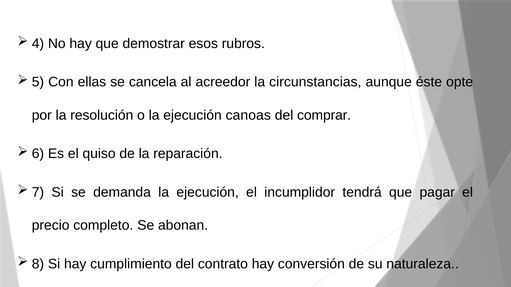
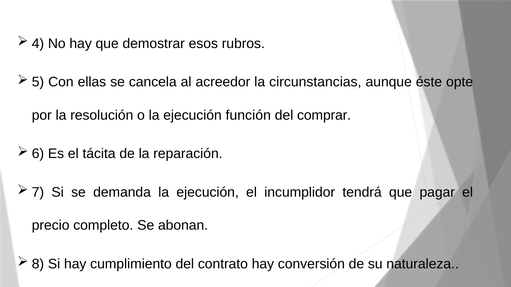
canoas: canoas -> función (248, 115)
quiso: quiso -> tácita (99, 154)
